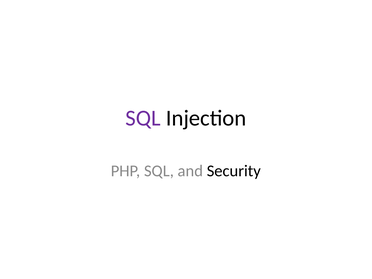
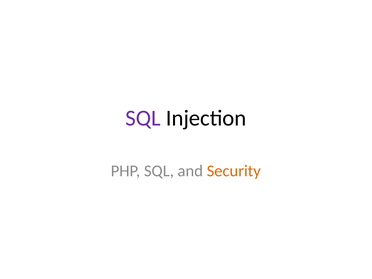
Security colour: black -> orange (234, 171)
